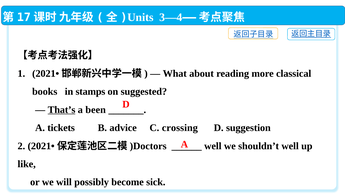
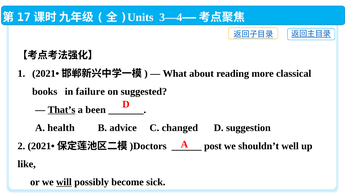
stamps: stamps -> failure (90, 92)
tickets: tickets -> health (61, 128)
crossing: crossing -> changed (180, 128)
well: well -> post (213, 146)
will underline: none -> present (64, 182)
